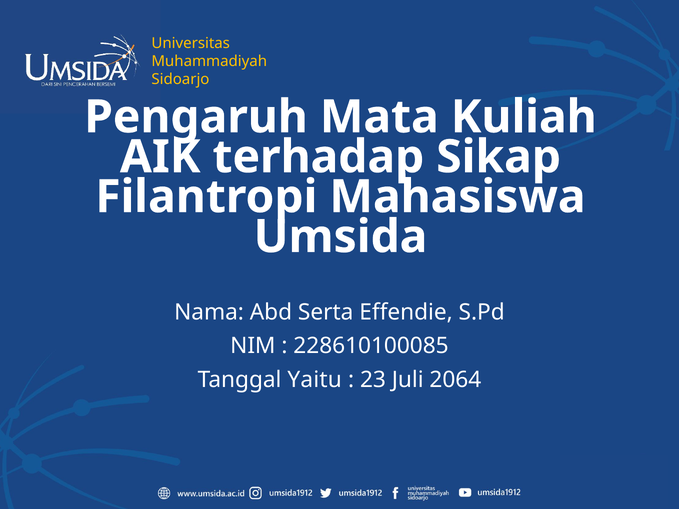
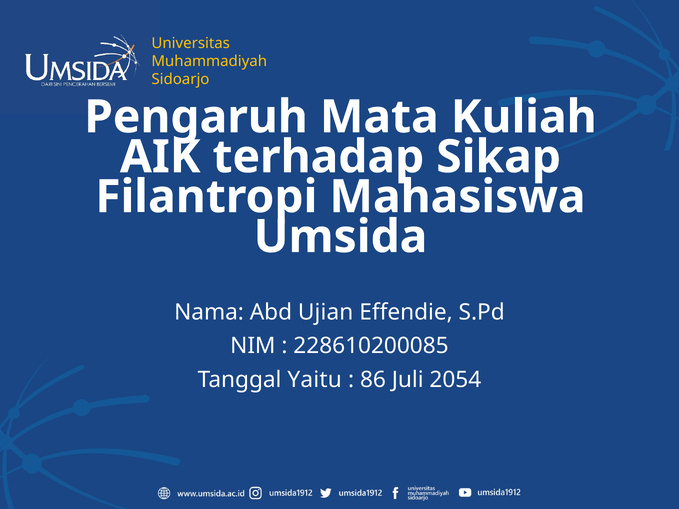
Serta: Serta -> Ujian (326, 312)
228610100085: 228610100085 -> 228610200085 (371, 346)
23: 23 -> 86 (373, 380)
2064: 2064 -> 2054 (455, 380)
